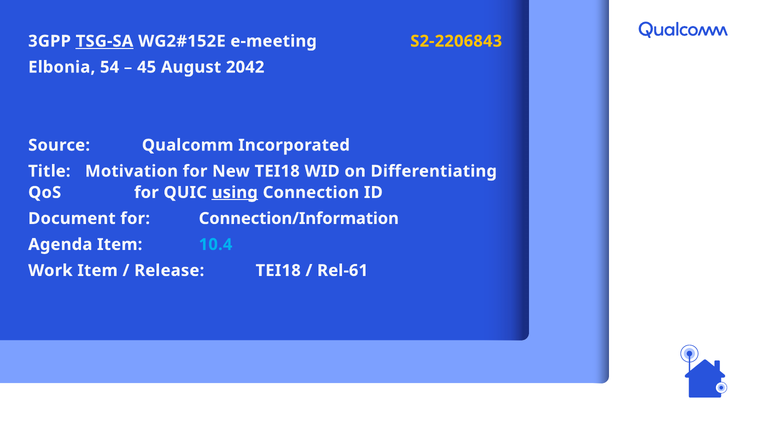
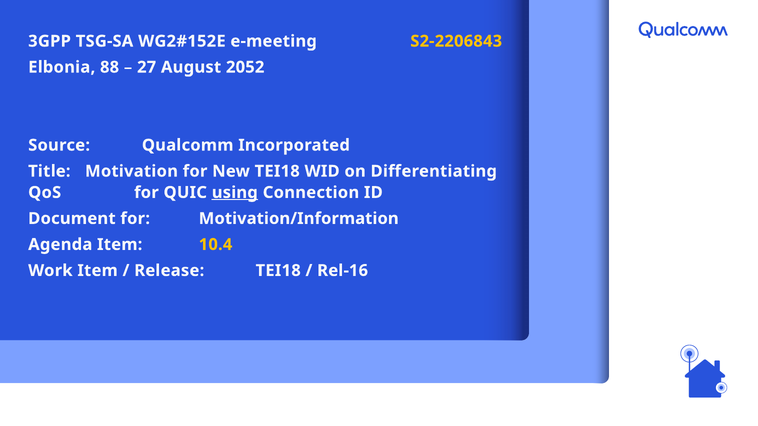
TSG-SA underline: present -> none (104, 41)
54: 54 -> 88 (110, 67)
45: 45 -> 27 (147, 67)
2042: 2042 -> 2052 (245, 67)
Connection/Information: Connection/Information -> Motivation/Information (299, 219)
10.4 colour: light blue -> yellow (216, 245)
Rel-61: Rel-61 -> Rel-16 (343, 271)
